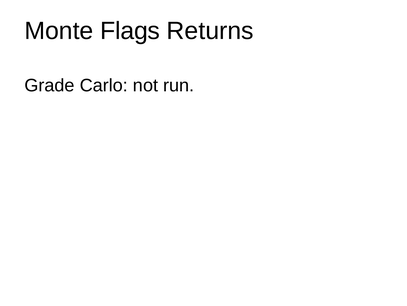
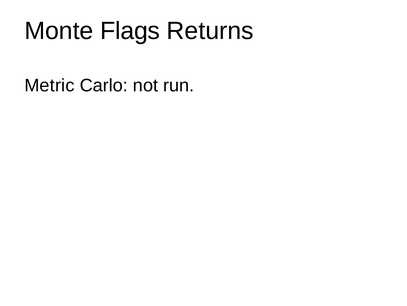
Grade: Grade -> Metric (49, 85)
